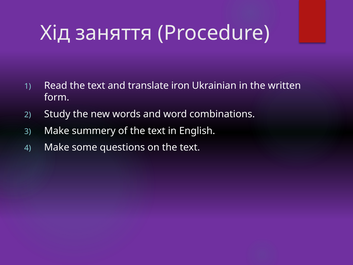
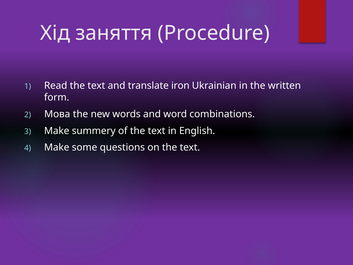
Study: Study -> Мова (57, 114)
